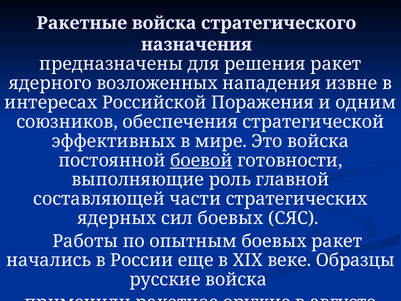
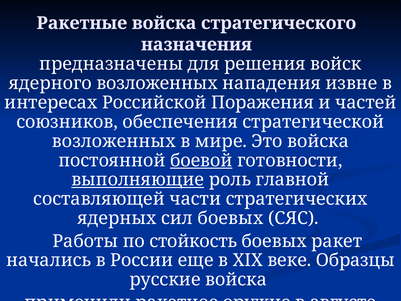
решения ракет: ракет -> войск (336, 64)
одним: одним -> частей (366, 103)
эффективных: эффективных -> возложенных (114, 141)
выполняющие underline: none -> present (138, 180)
опытным: опытным -> стойкость (193, 241)
